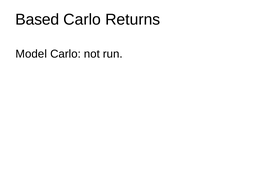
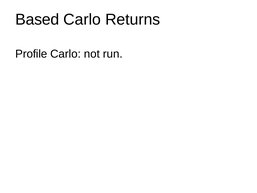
Model: Model -> Profile (31, 54)
